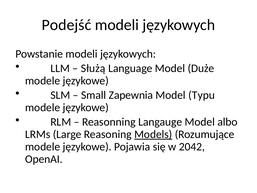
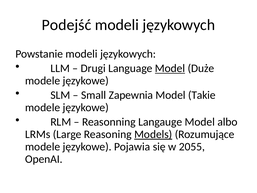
Służą: Służą -> Drugi (93, 68)
Model underline: none -> present (170, 68)
Typu: Typu -> Takie (202, 95)
2042: 2042 -> 2055 (192, 146)
